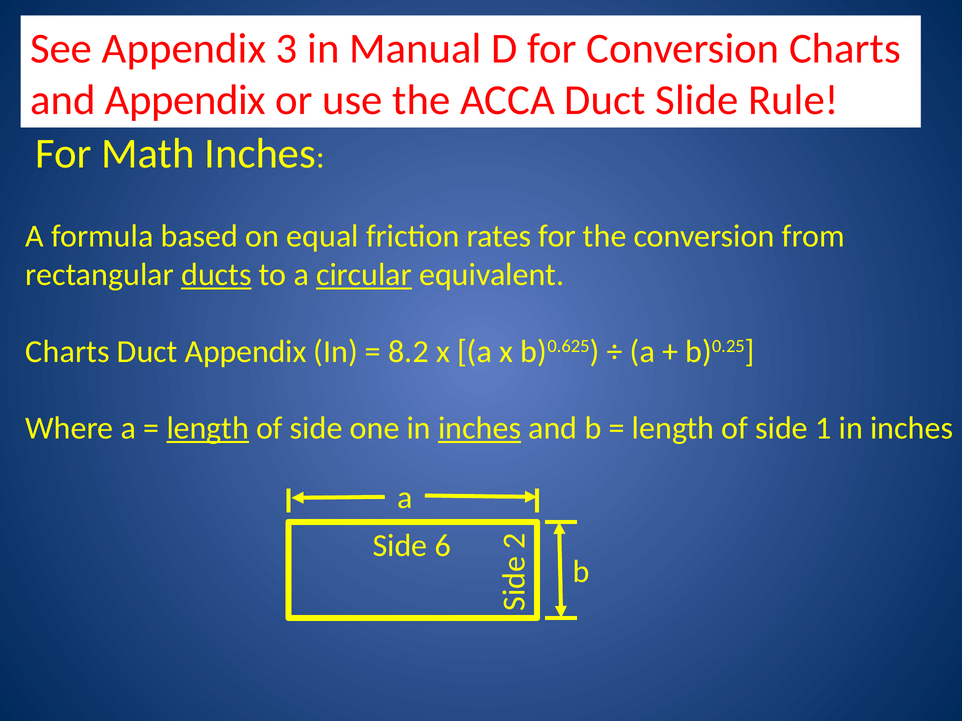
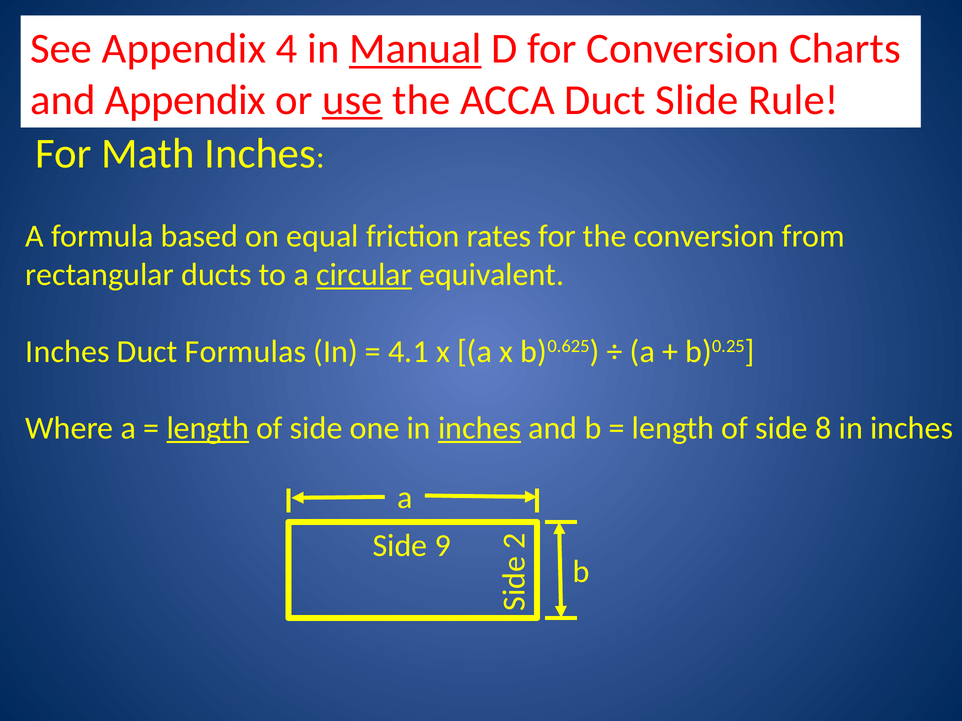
3: 3 -> 4 (287, 49)
Manual underline: none -> present (415, 49)
use underline: none -> present (352, 100)
ducts underline: present -> none (216, 275)
Charts: Charts -> Inches (68, 352)
Duct Appendix: Appendix -> Formulas (245, 352)
8.2: 8.2 -> 4.1 (408, 352)
1: 1 -> 8 (823, 429)
6: 6 -> 9 (443, 546)
